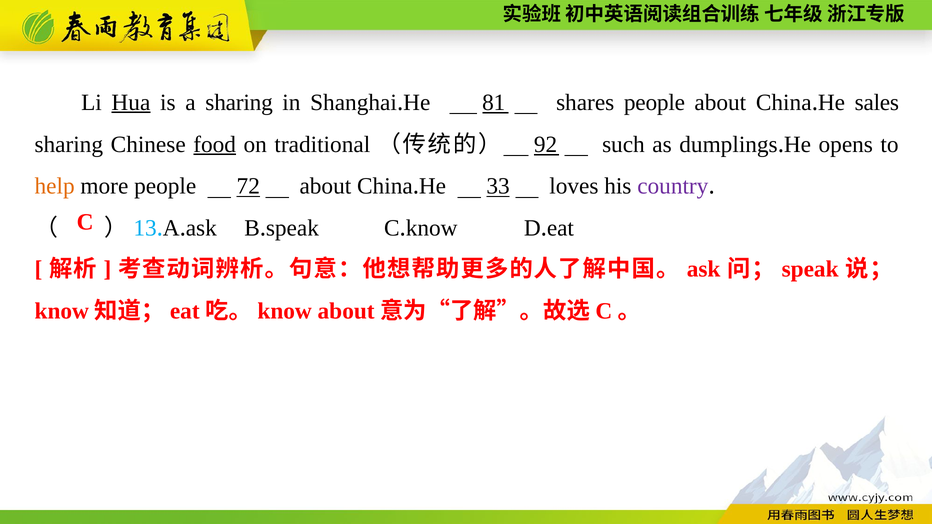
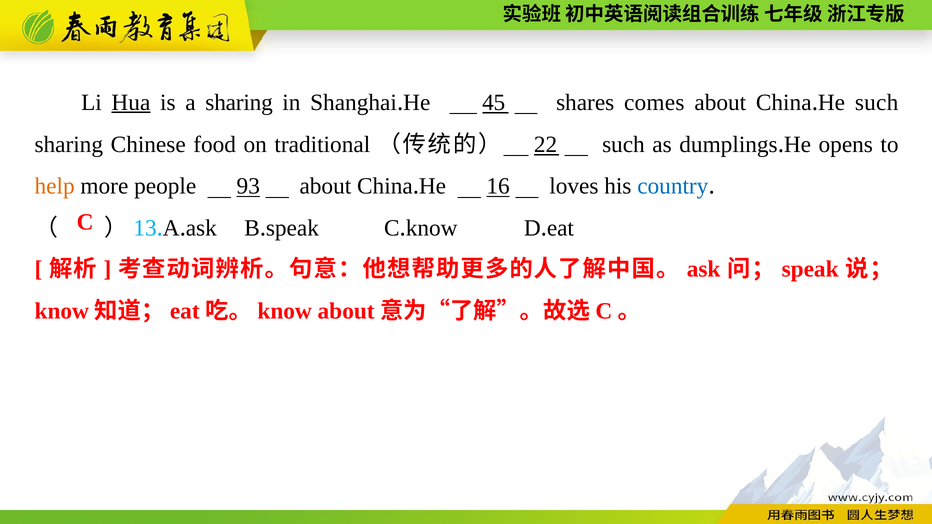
81: 81 -> 45 (494, 102)
shares people: people -> comes (654, 102)
sales: sales -> such (877, 102)
food underline: present -> none (215, 144)
92: 92 -> 22 (546, 144)
72: 72 -> 93 (248, 186)
33: 33 -> 16 (498, 186)
country colour: purple -> blue (673, 186)
